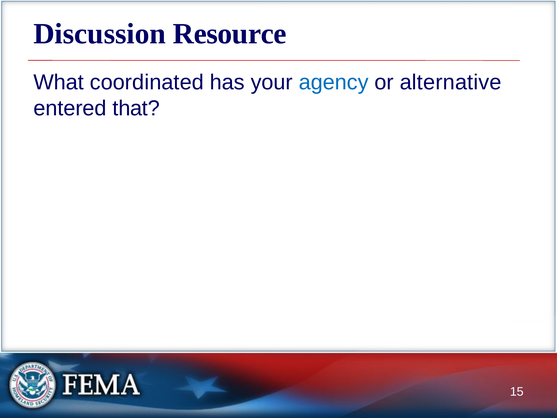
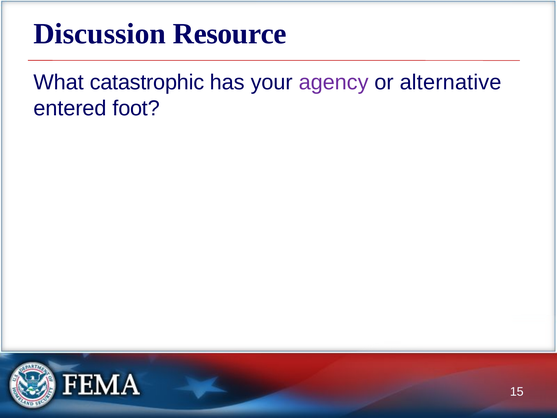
coordinated: coordinated -> catastrophic (147, 82)
agency colour: blue -> purple (334, 82)
that: that -> foot (136, 108)
